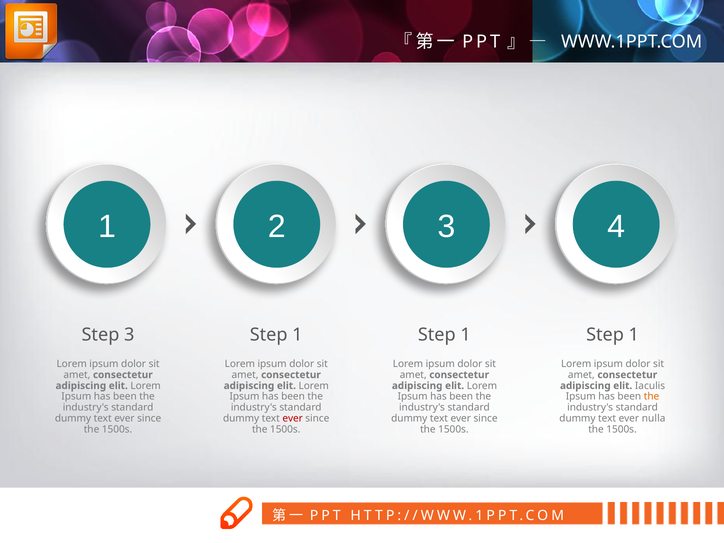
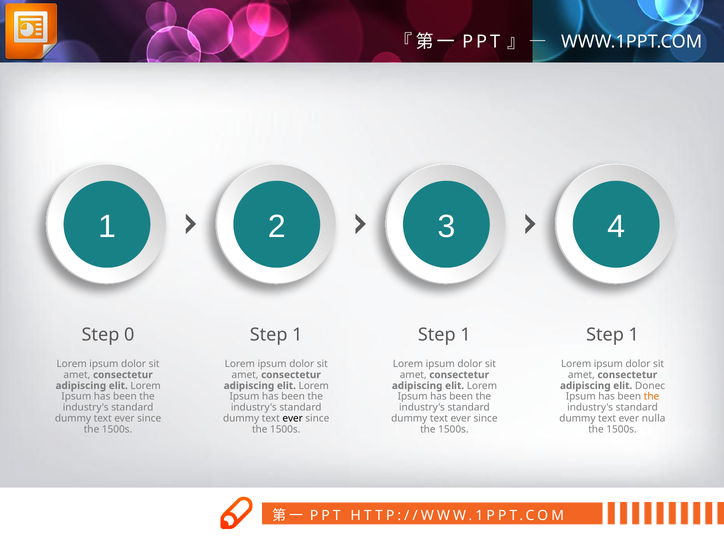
Step 3: 3 -> 0 (129, 335)
Iaculis: Iaculis -> Donec (650, 386)
ever colour: red -> black (293, 418)
